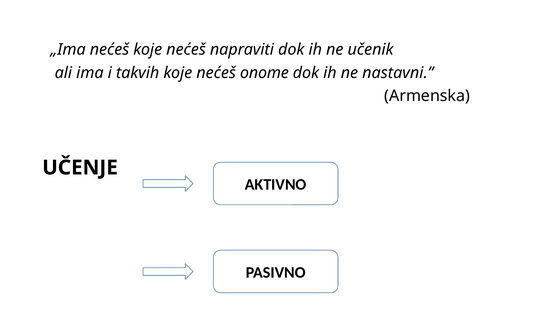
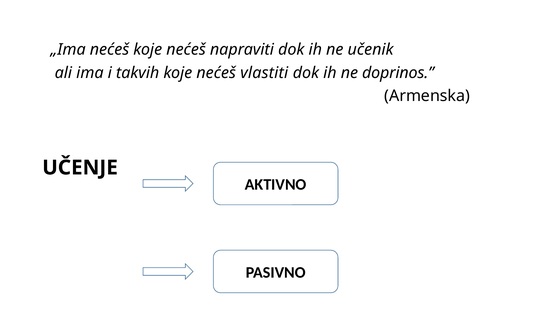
onome: onome -> vlastiti (264, 73)
nastavni: nastavni -> doprinos (398, 73)
